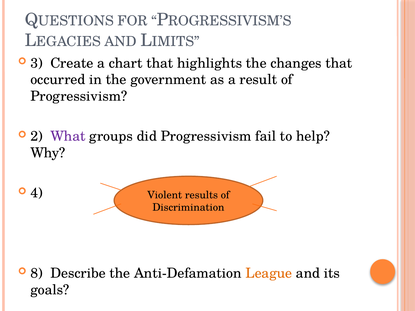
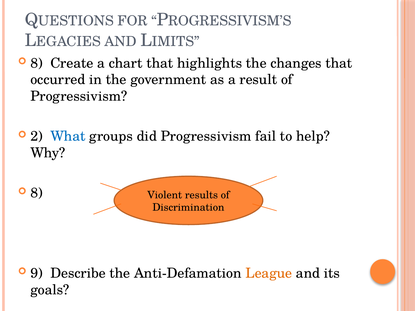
3: 3 -> 8 (37, 63)
What colour: purple -> blue (68, 137)
4: 4 -> 8 (37, 193)
8: 8 -> 9 (37, 273)
